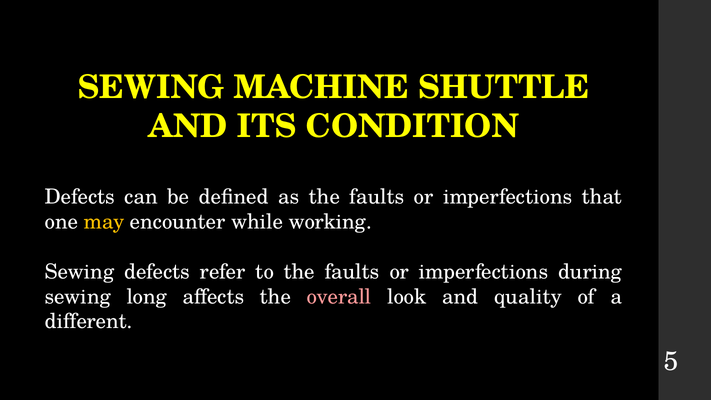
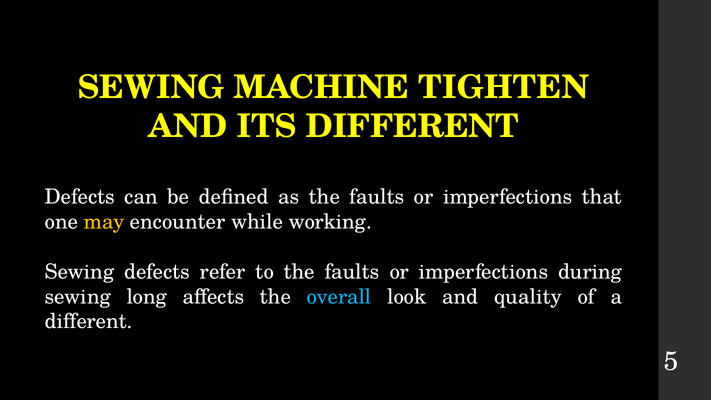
SHUTTLE: SHUTTLE -> TIGHTEN (504, 87)
ITS CONDITION: CONDITION -> DIFFERENT (412, 127)
overall colour: pink -> light blue (339, 297)
